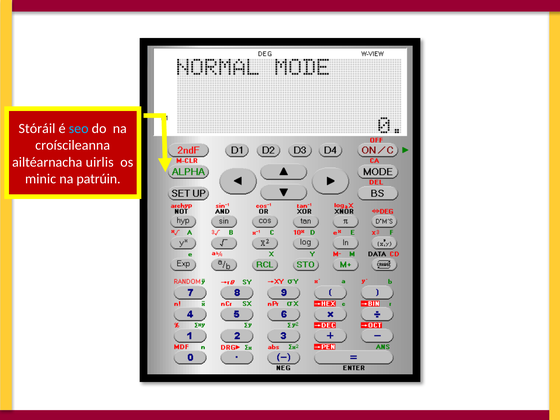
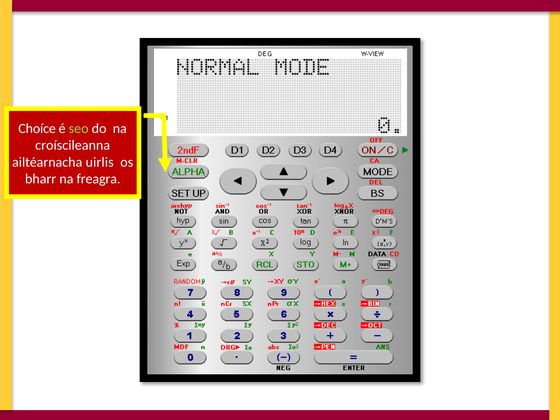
Stóráil: Stóráil -> Choíce (37, 128)
seo colour: light blue -> light green (79, 128)
minic: minic -> bharr (41, 179)
patrúin: patrúin -> freagra (98, 179)
